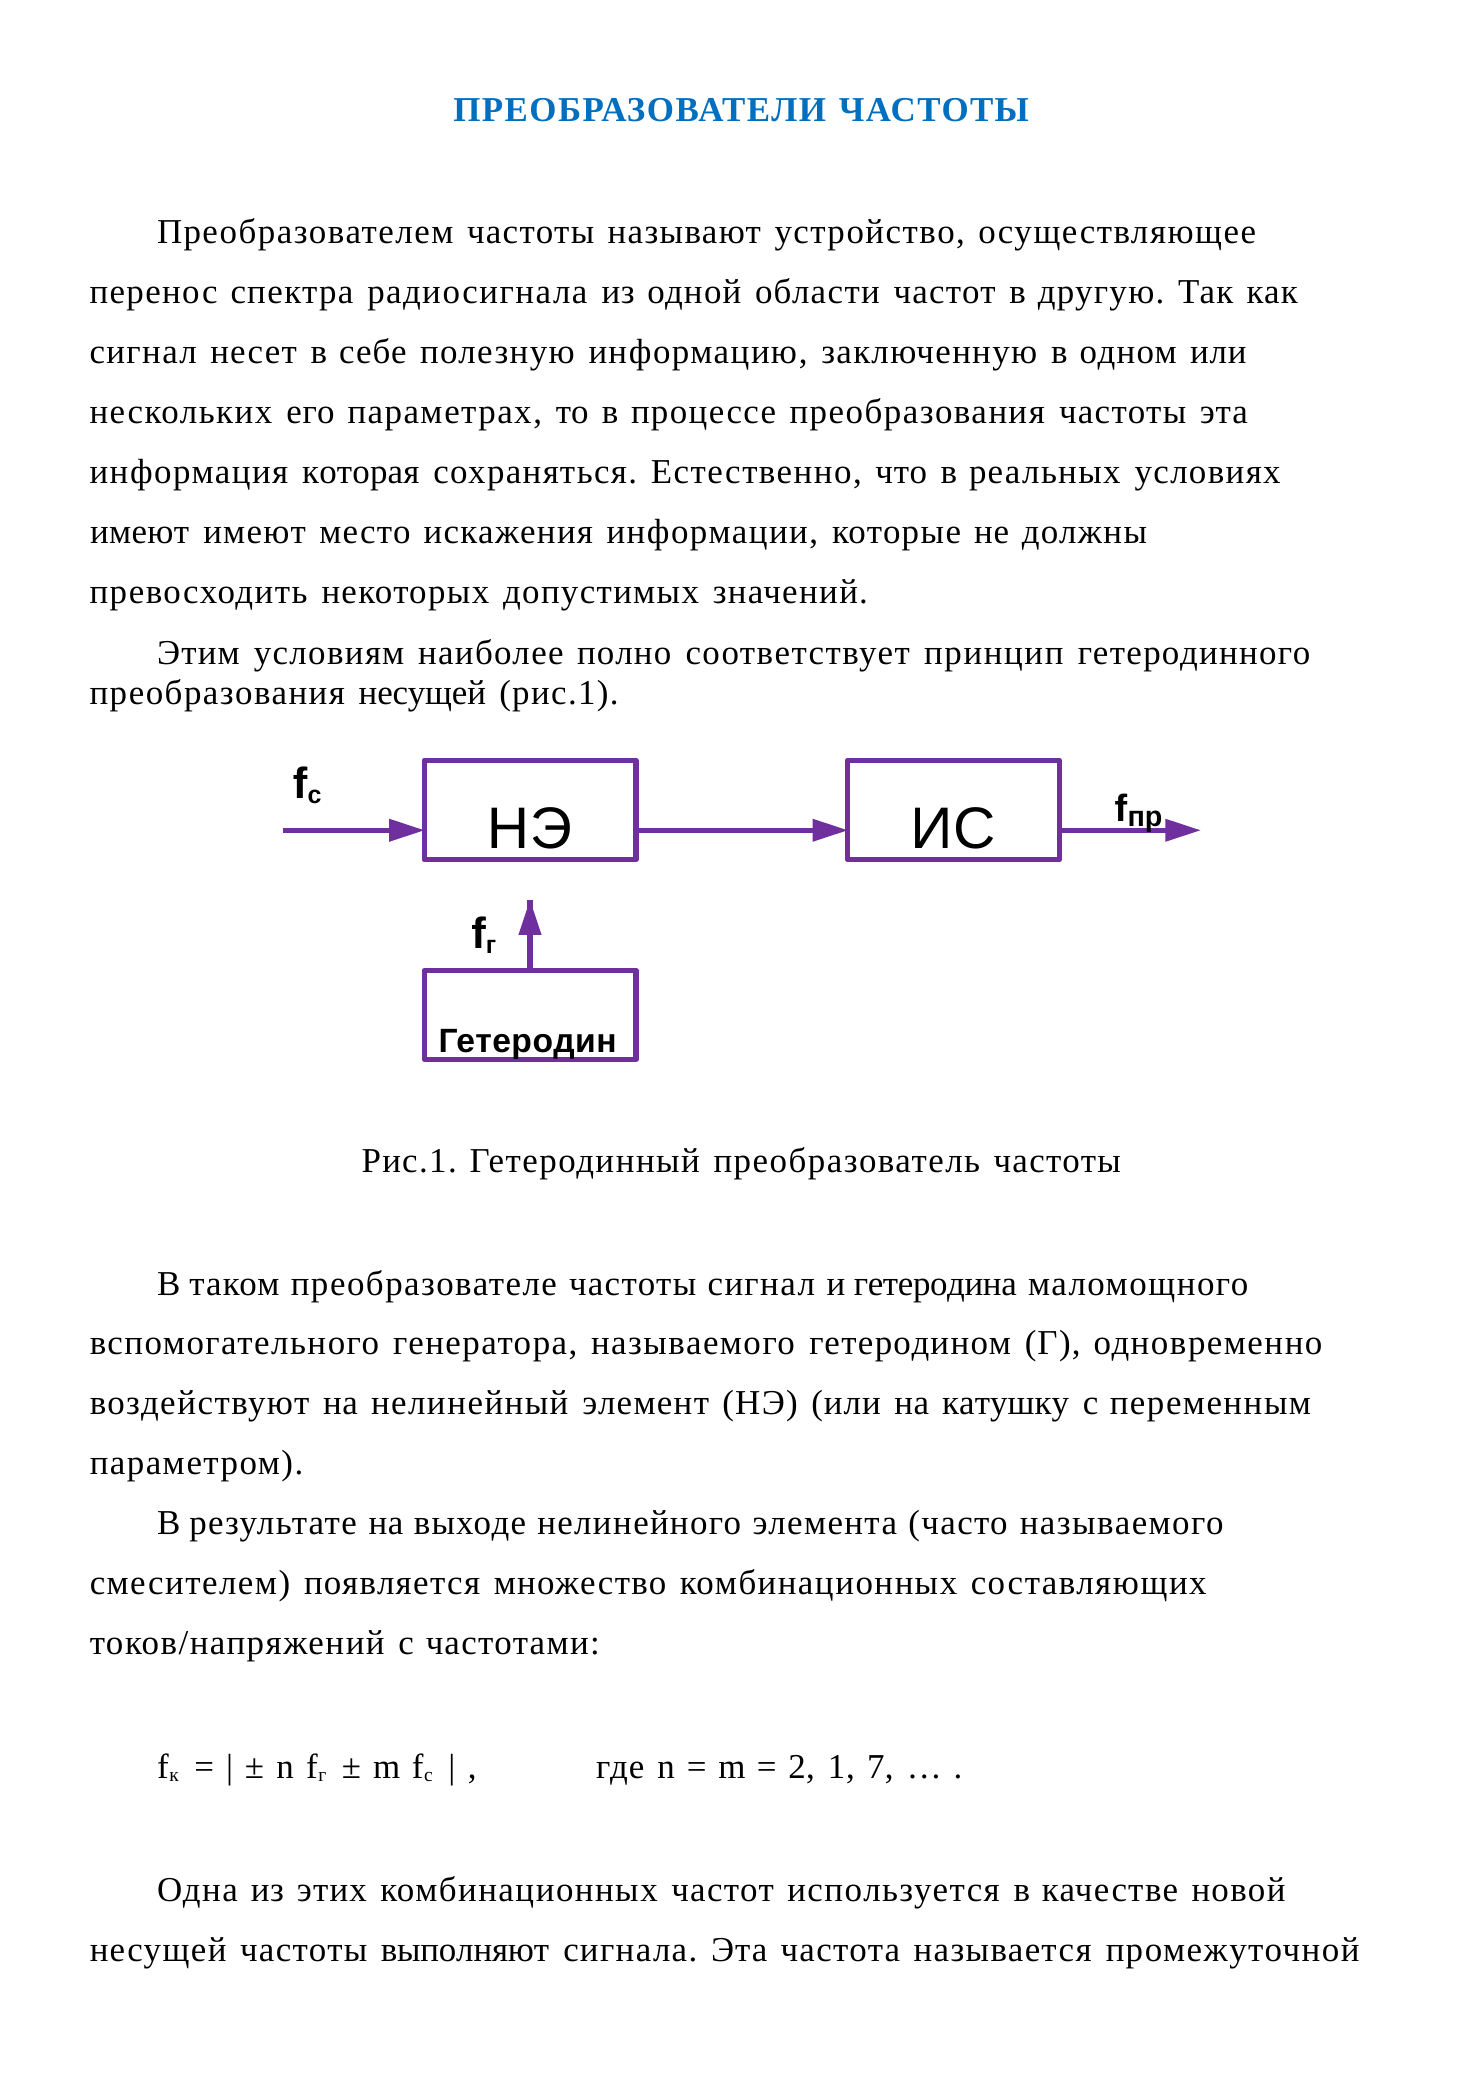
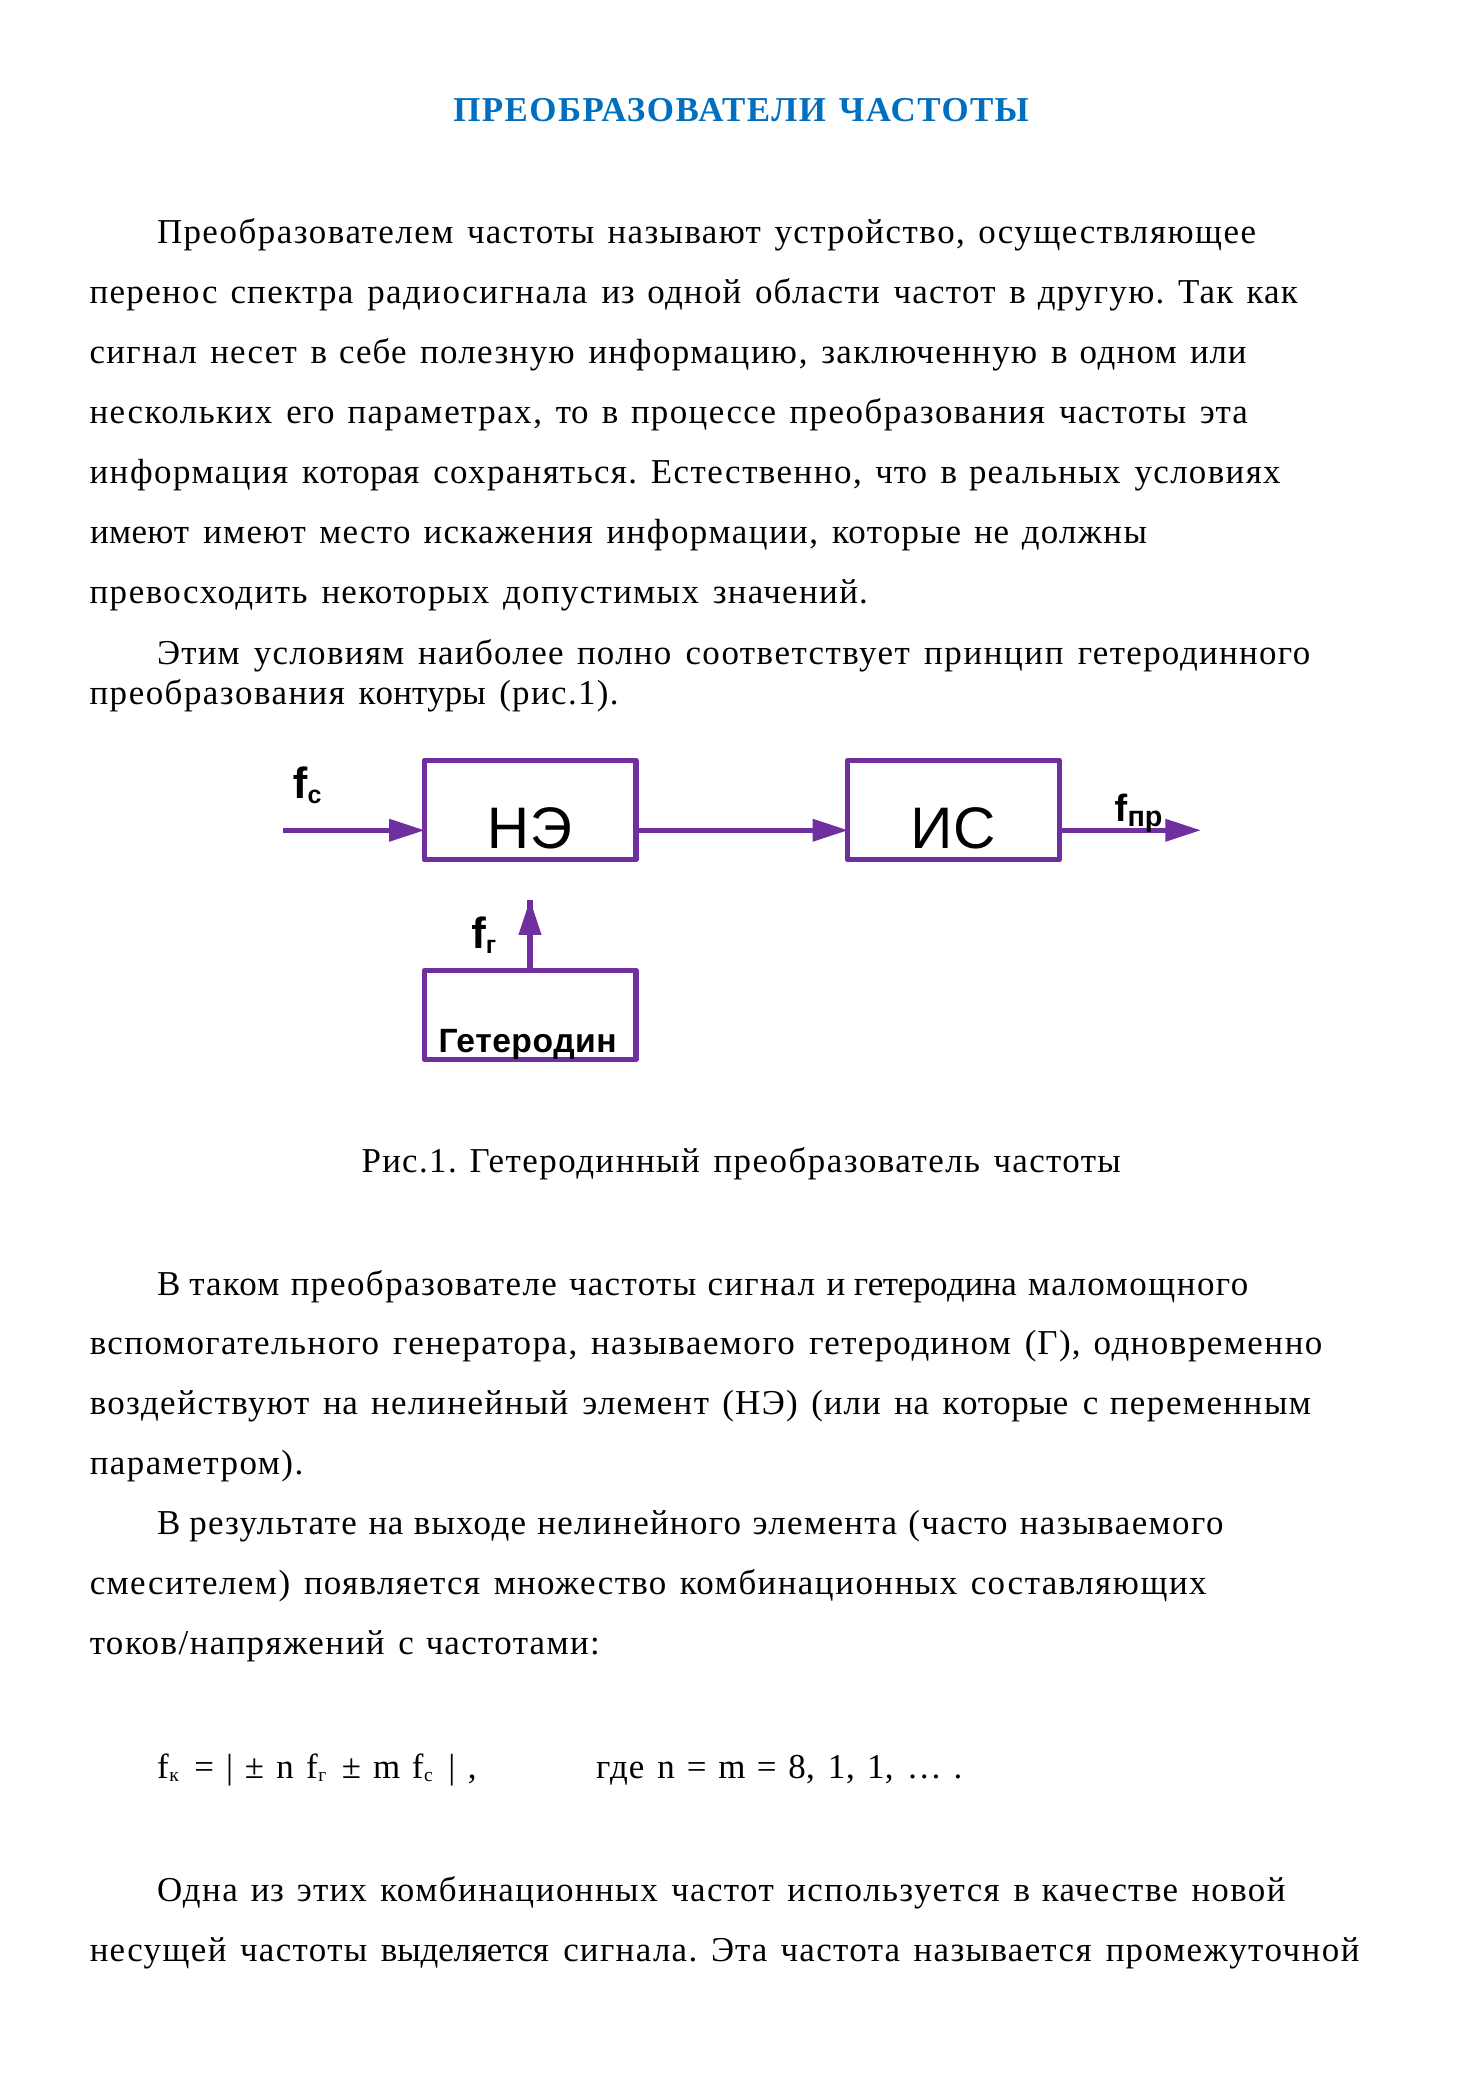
преобразования несущей: несущей -> контуры (422, 693)
на катушку: катушку -> которые (1006, 1403)
2: 2 -> 8 (802, 1767)
1 7: 7 -> 1 (880, 1767)
выполняют: выполняют -> выделяется (465, 1950)
